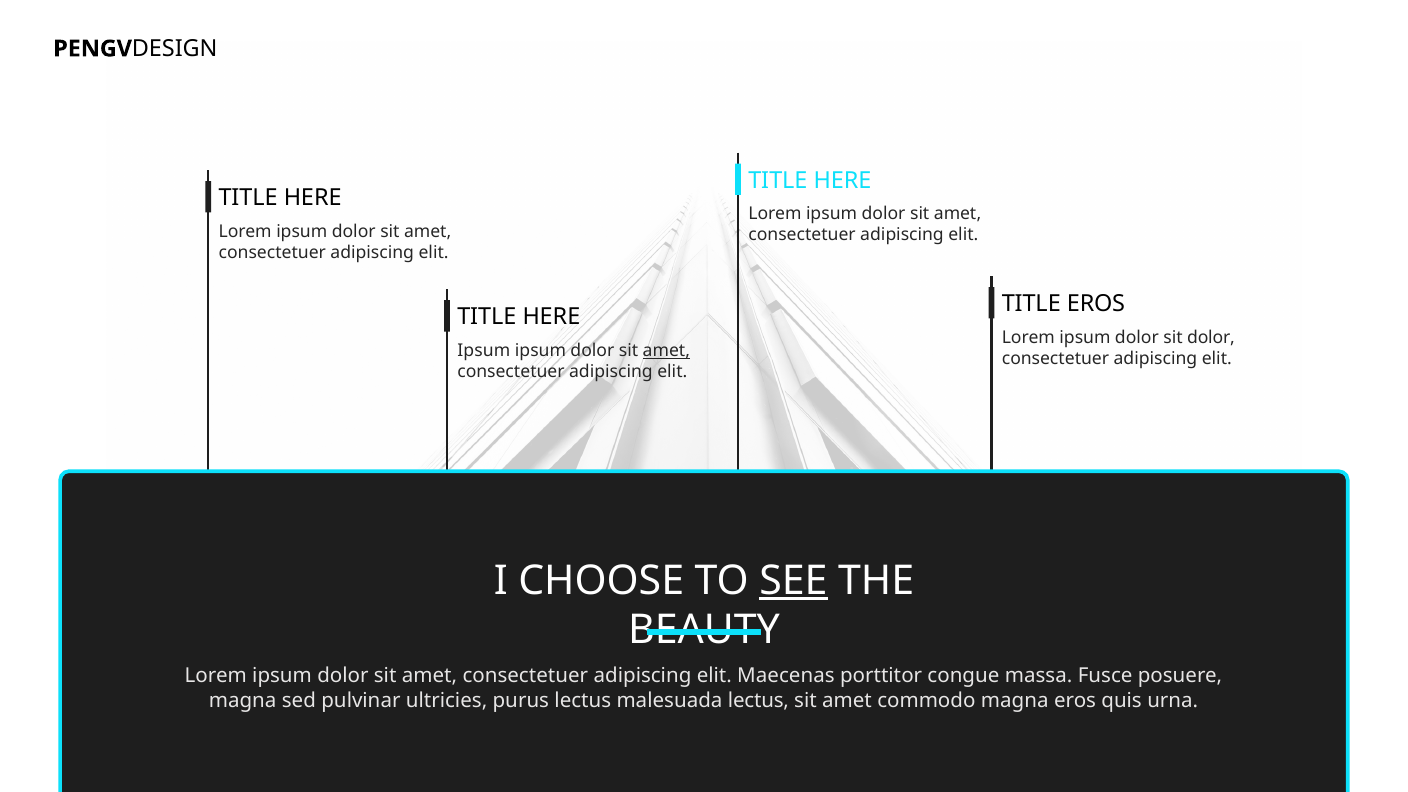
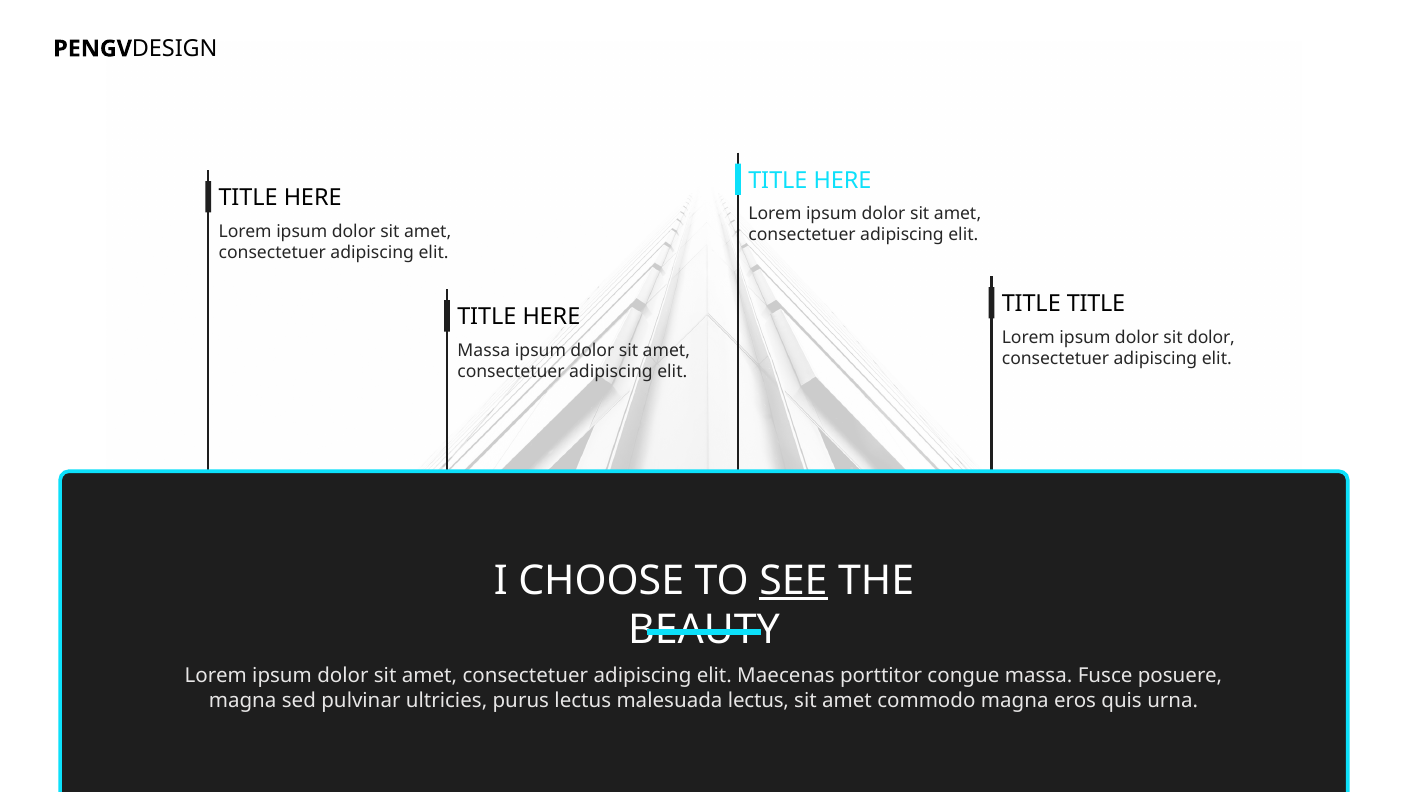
TITLE EROS: EROS -> TITLE (1096, 304)
Ipsum: Ipsum -> Massa (484, 351)
amet underline: present -> none (666, 351)
